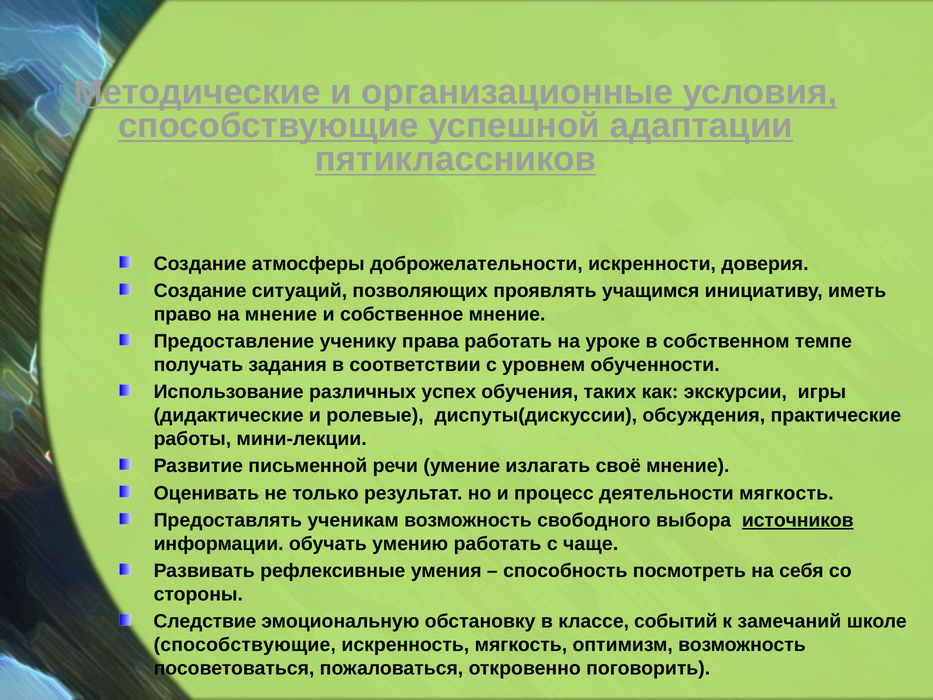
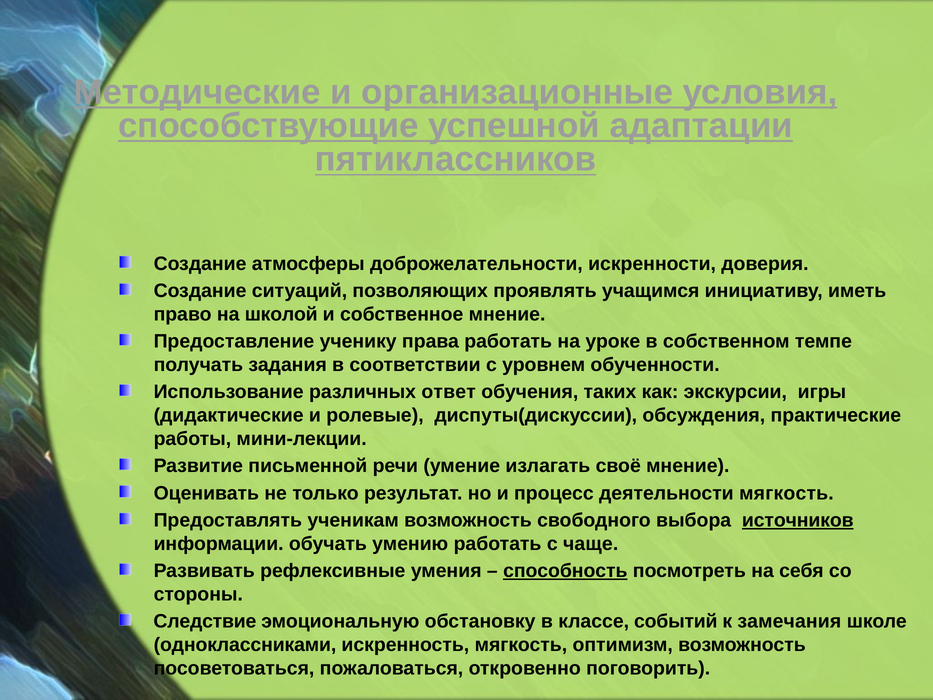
на мнение: мнение -> школой (281, 314)
успех: успех -> ответ (449, 392)
способность underline: none -> present (565, 571)
замечаний: замечаний -> замечания (789, 621)
способствующие: способствующие -> одноклассниками (245, 645)
